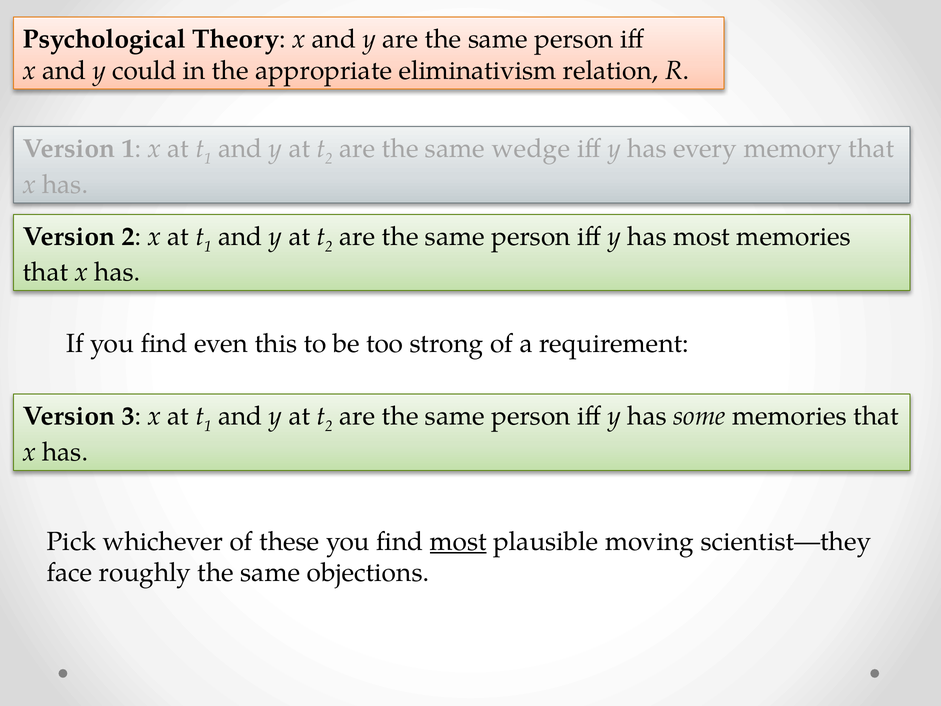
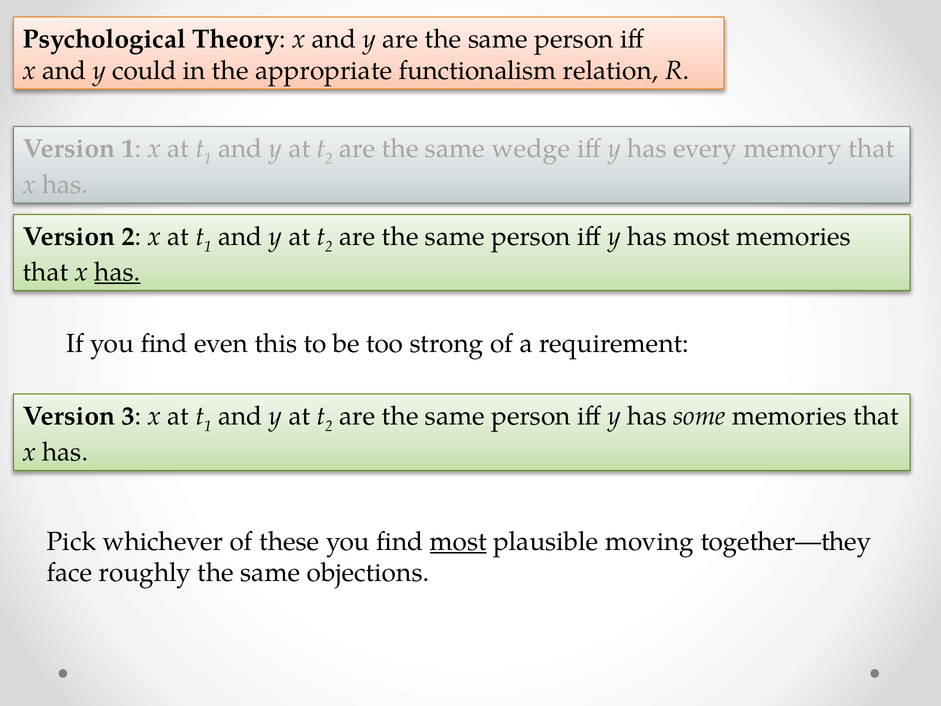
eliminativism: eliminativism -> functionalism (478, 71)
has underline: none -> present (117, 272)
scientist—they: scientist—they -> together—they (786, 541)
